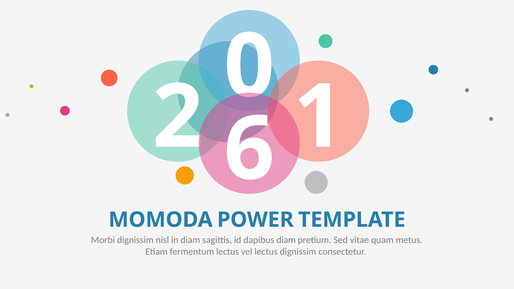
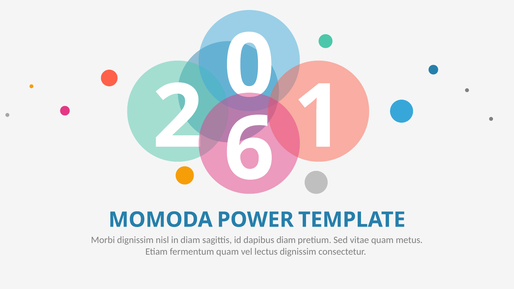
fermentum lectus: lectus -> quam (228, 252)
